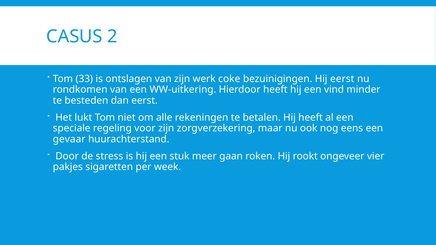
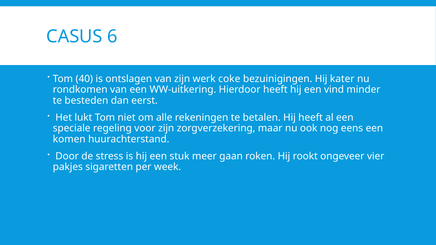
2: 2 -> 6 (112, 37)
33: 33 -> 40 (84, 79)
Hij eerst: eerst -> kater (342, 79)
gevaar: gevaar -> komen (69, 139)
